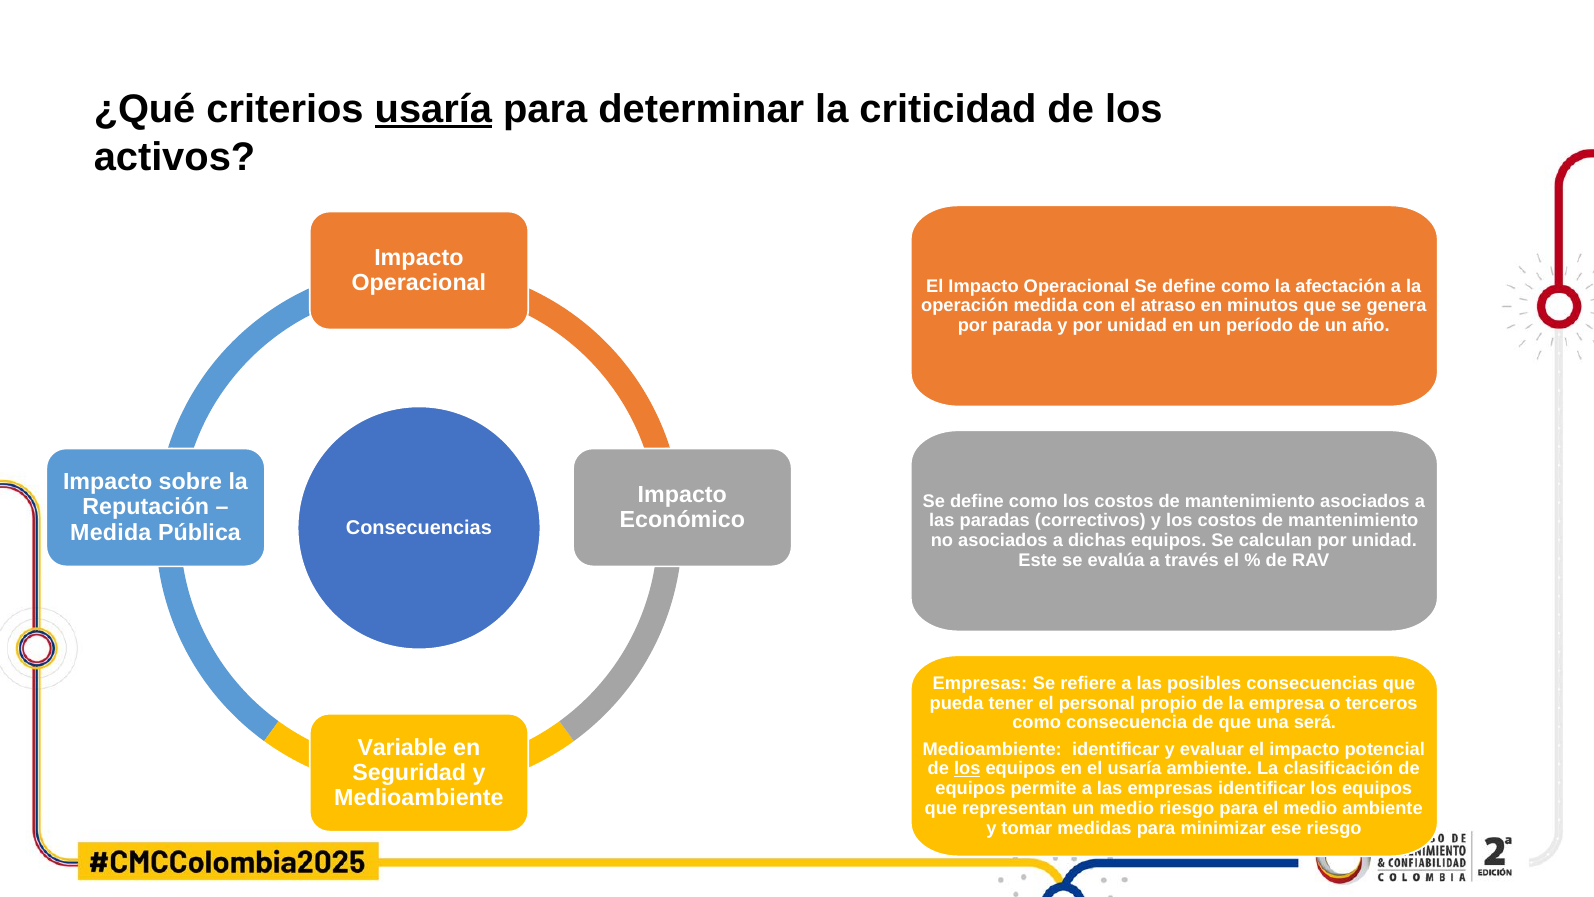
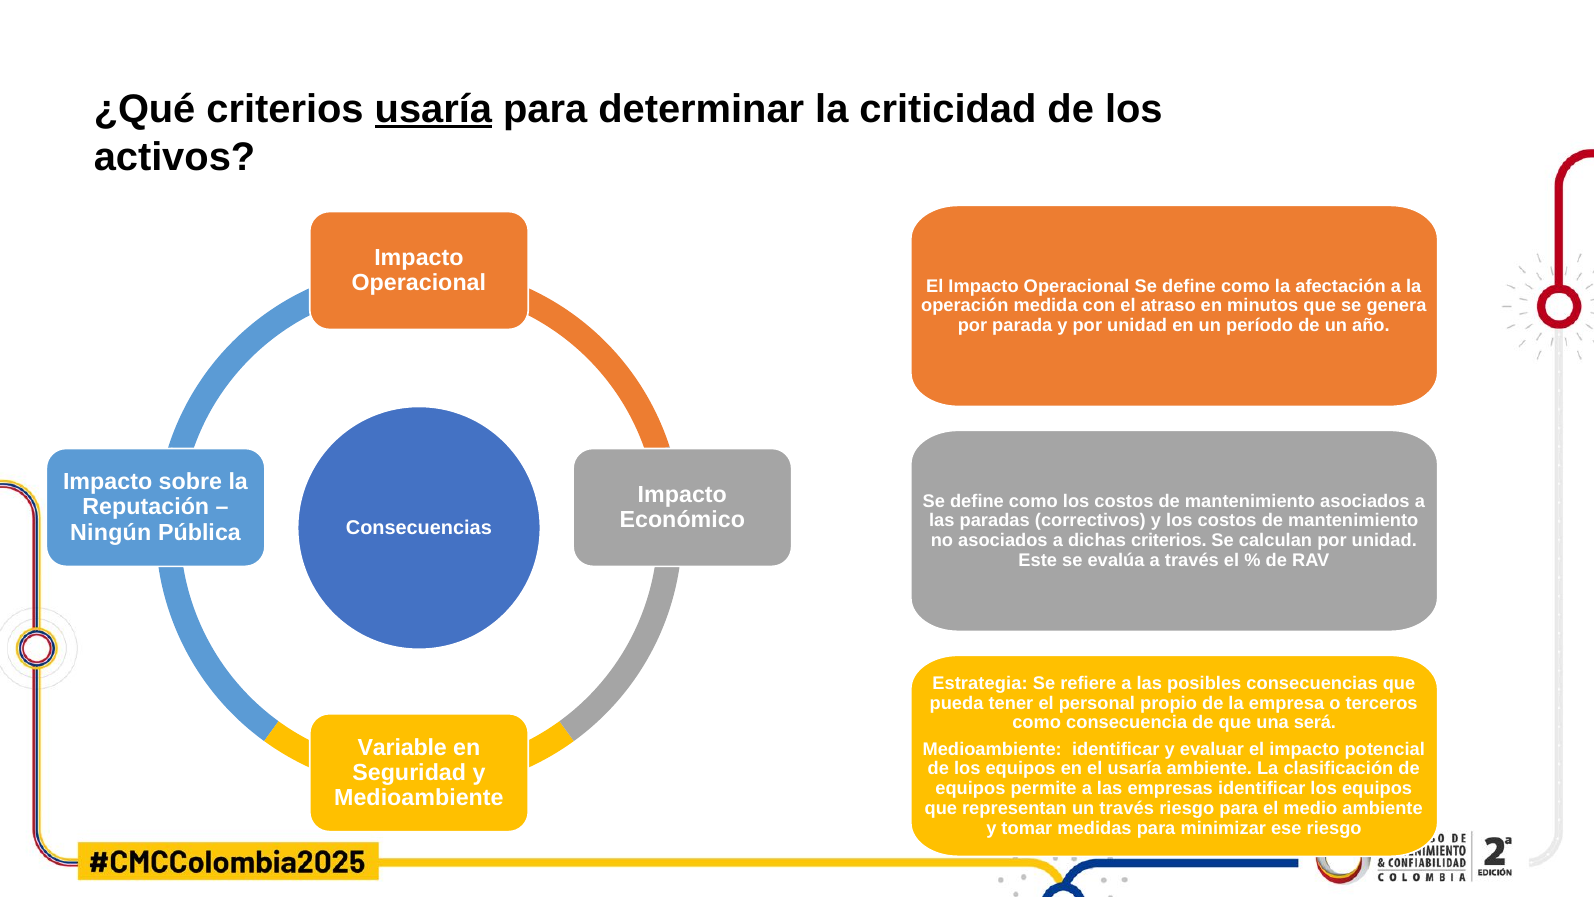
Medida: Medida -> Ningún (111, 532)
dichas equipos: equipos -> criterios (1169, 540)
Empresas: Empresas -> Estrategia (980, 683)
los underline: present -> none (967, 768)
un medio: medio -> través (1127, 808)
